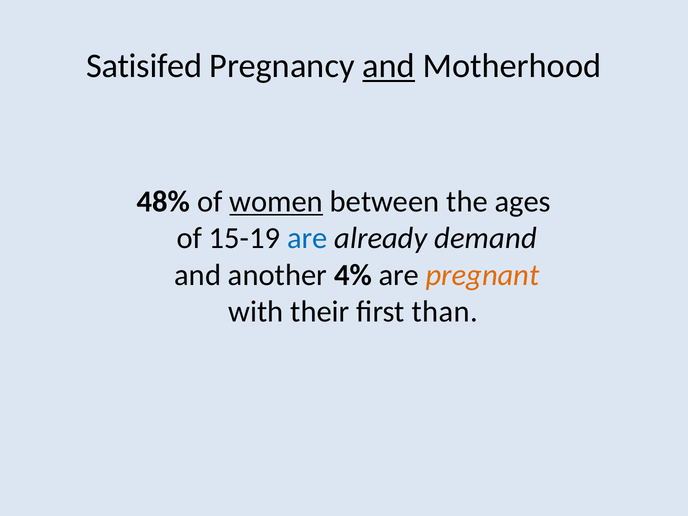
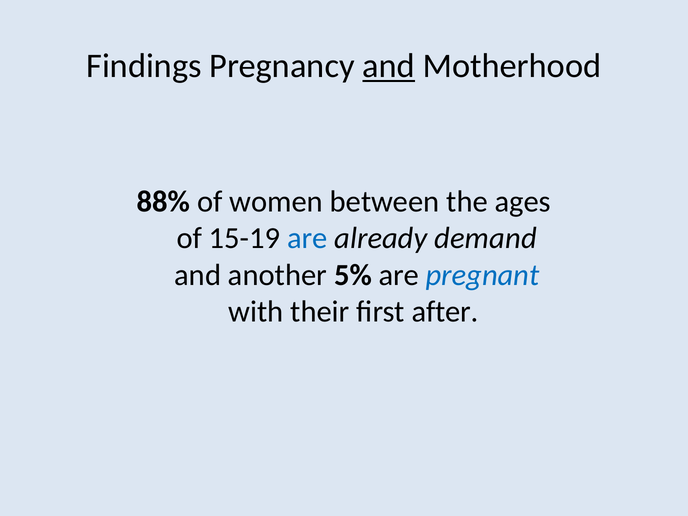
Satisifed: Satisifed -> Findings (144, 66)
48%: 48% -> 88% (164, 202)
women underline: present -> none (276, 202)
4%: 4% -> 5% (353, 275)
pregnant colour: orange -> blue (483, 275)
than: than -> after (445, 312)
